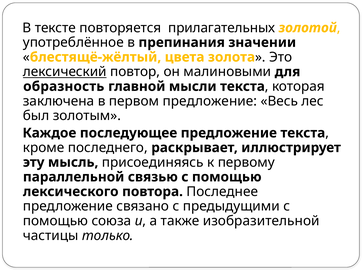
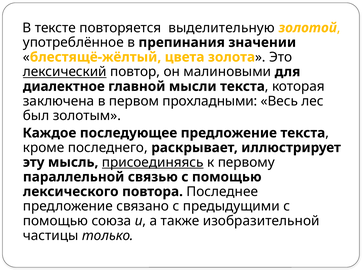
прилагательных: прилагательных -> выделительную (222, 28)
образность: образность -> диалектное (64, 87)
первом предложение: предложение -> прохладными (210, 101)
присоединяясь underline: none -> present (153, 163)
